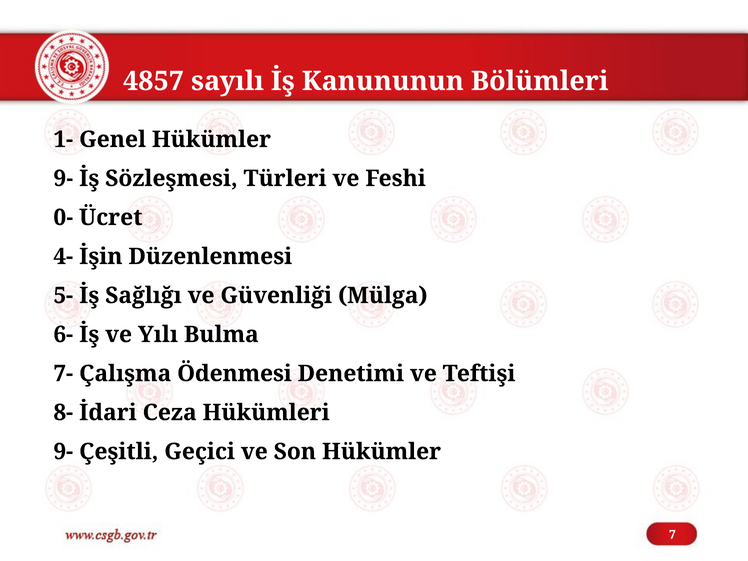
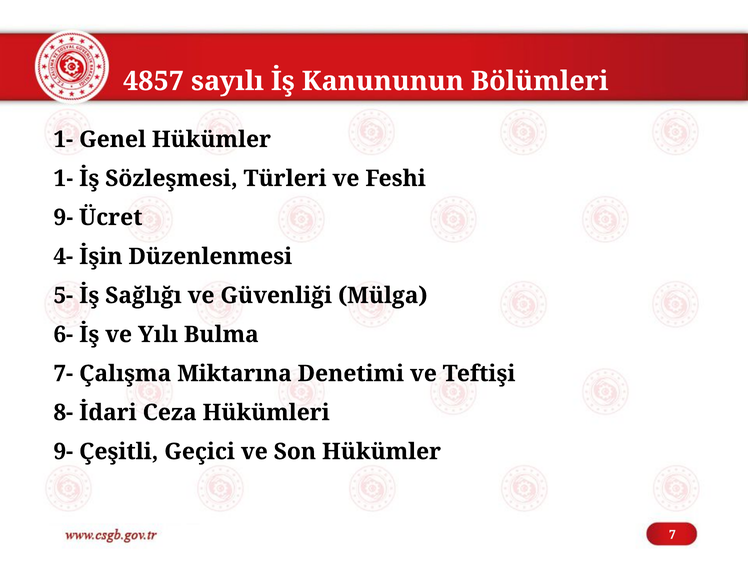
9-: 9- -> 1- (63, 178)
0-: 0- -> 9- (63, 218)
Ödenmesi: Ödenmesi -> Miktarına (234, 374)
